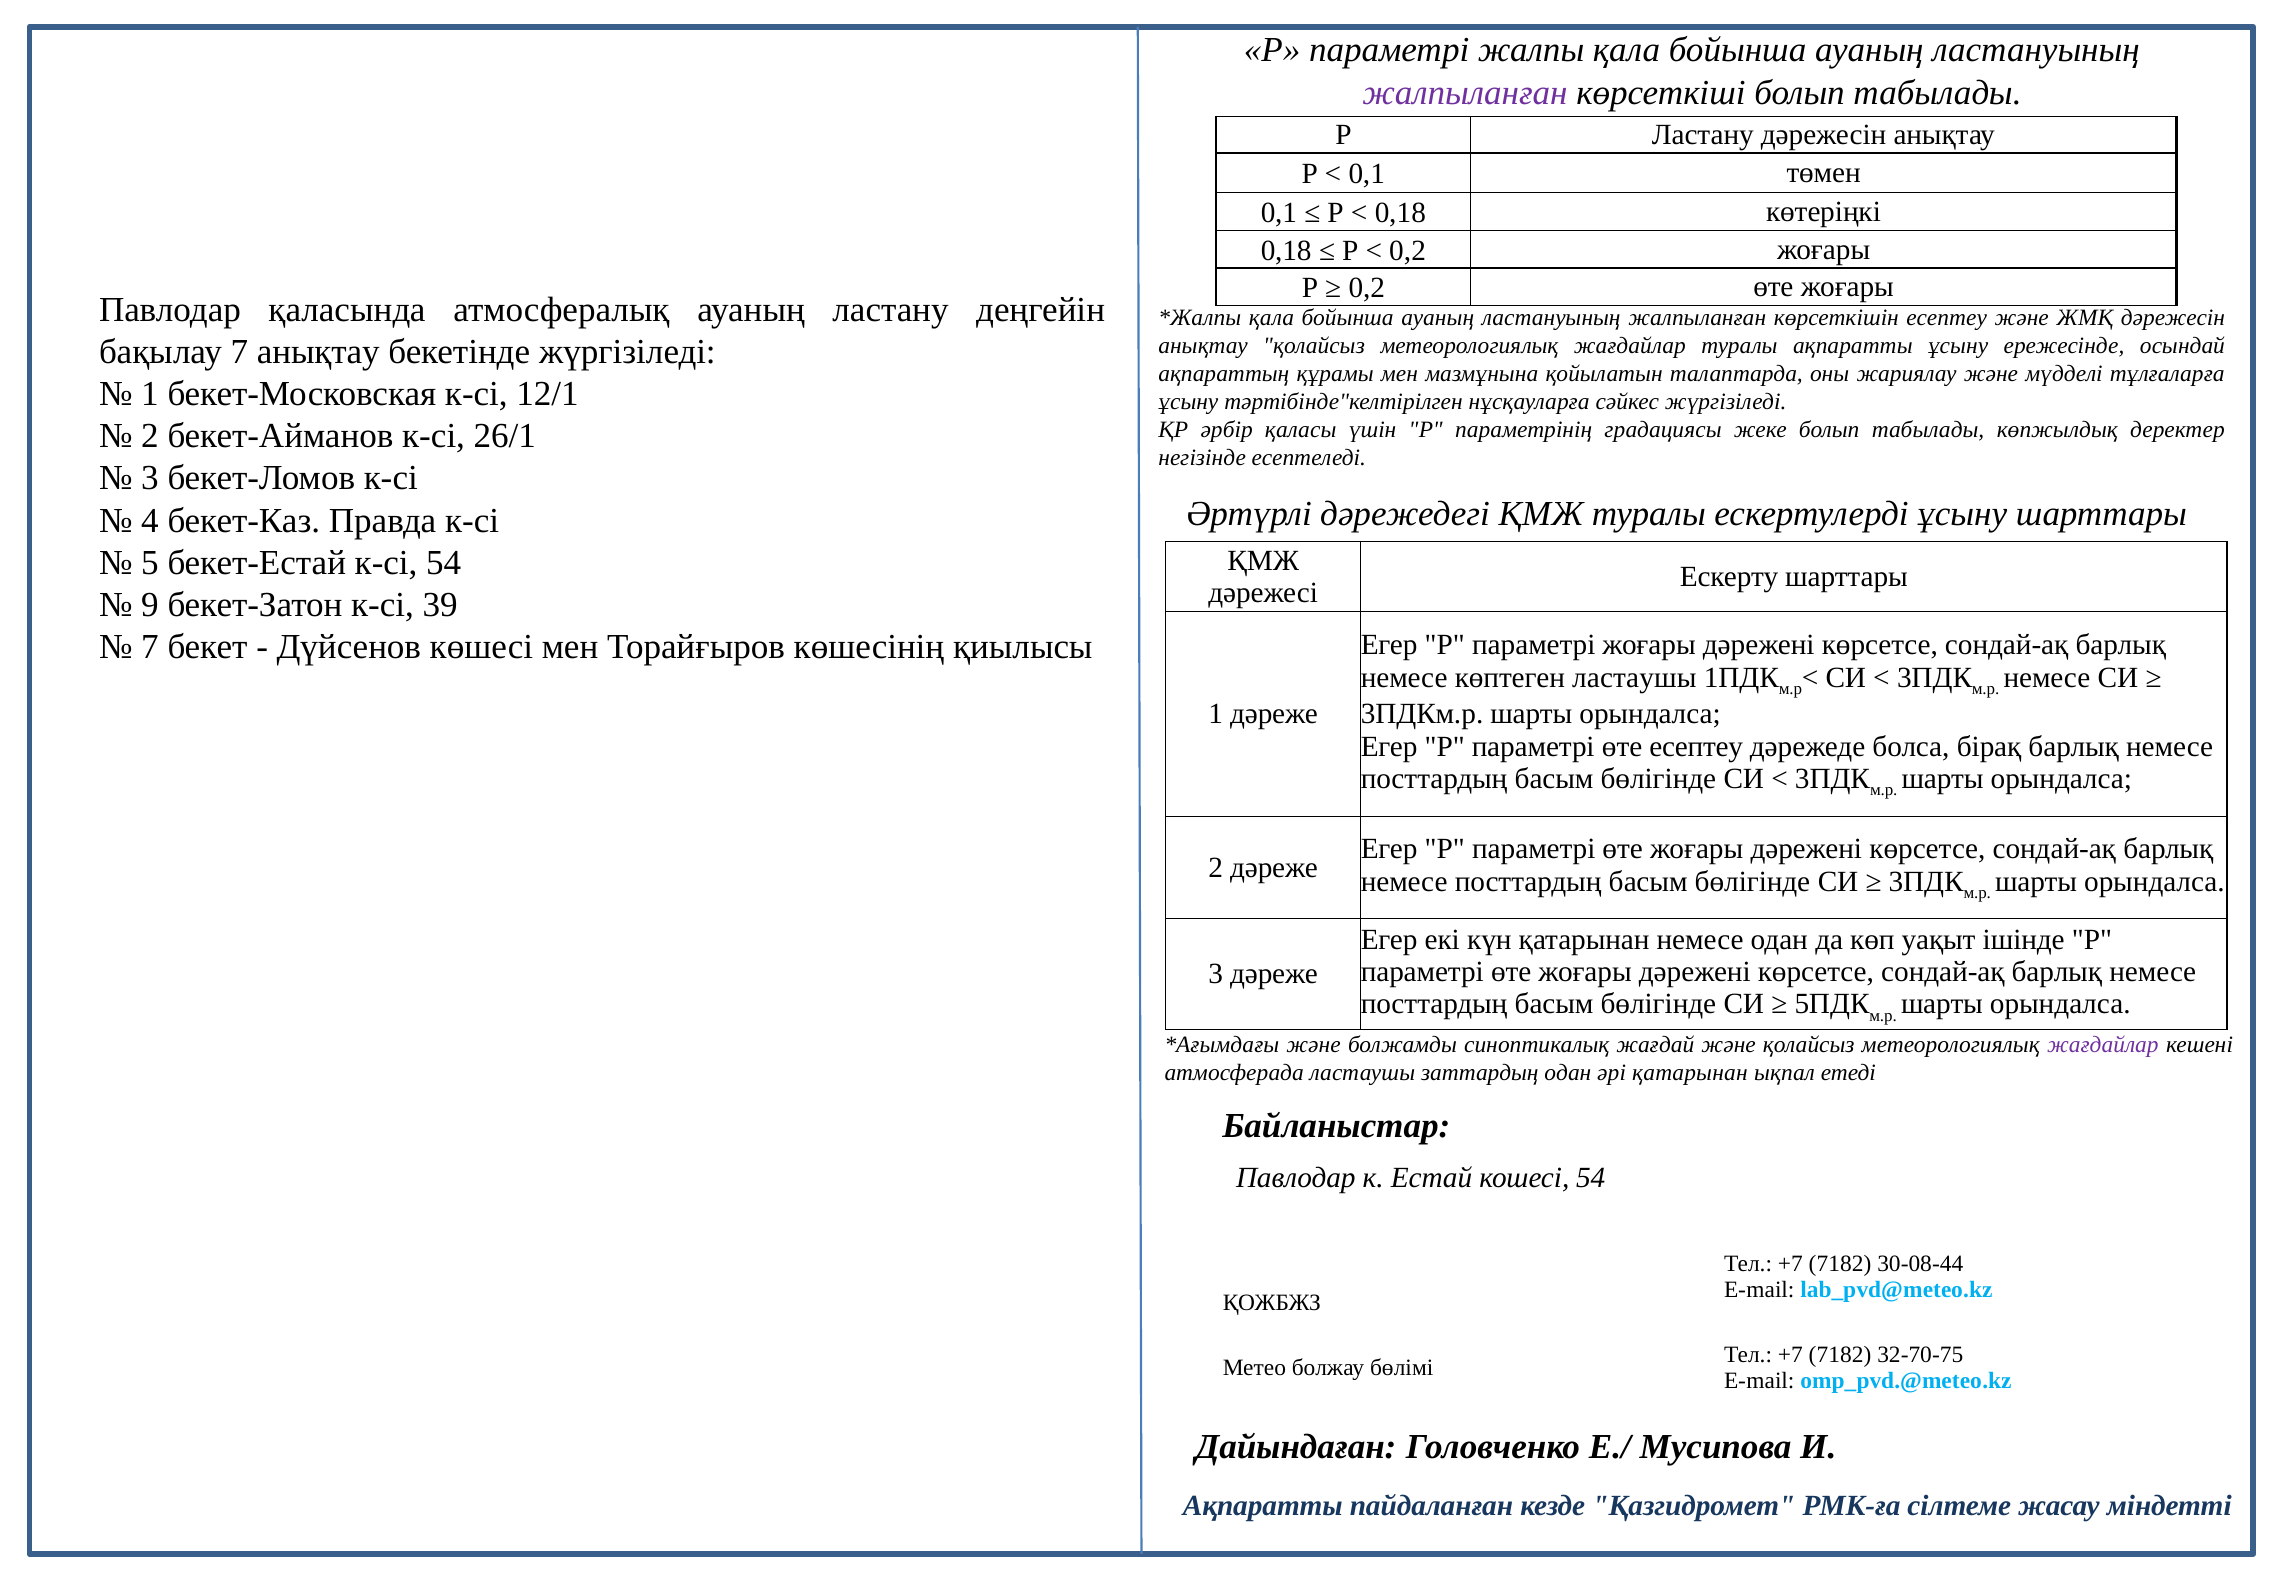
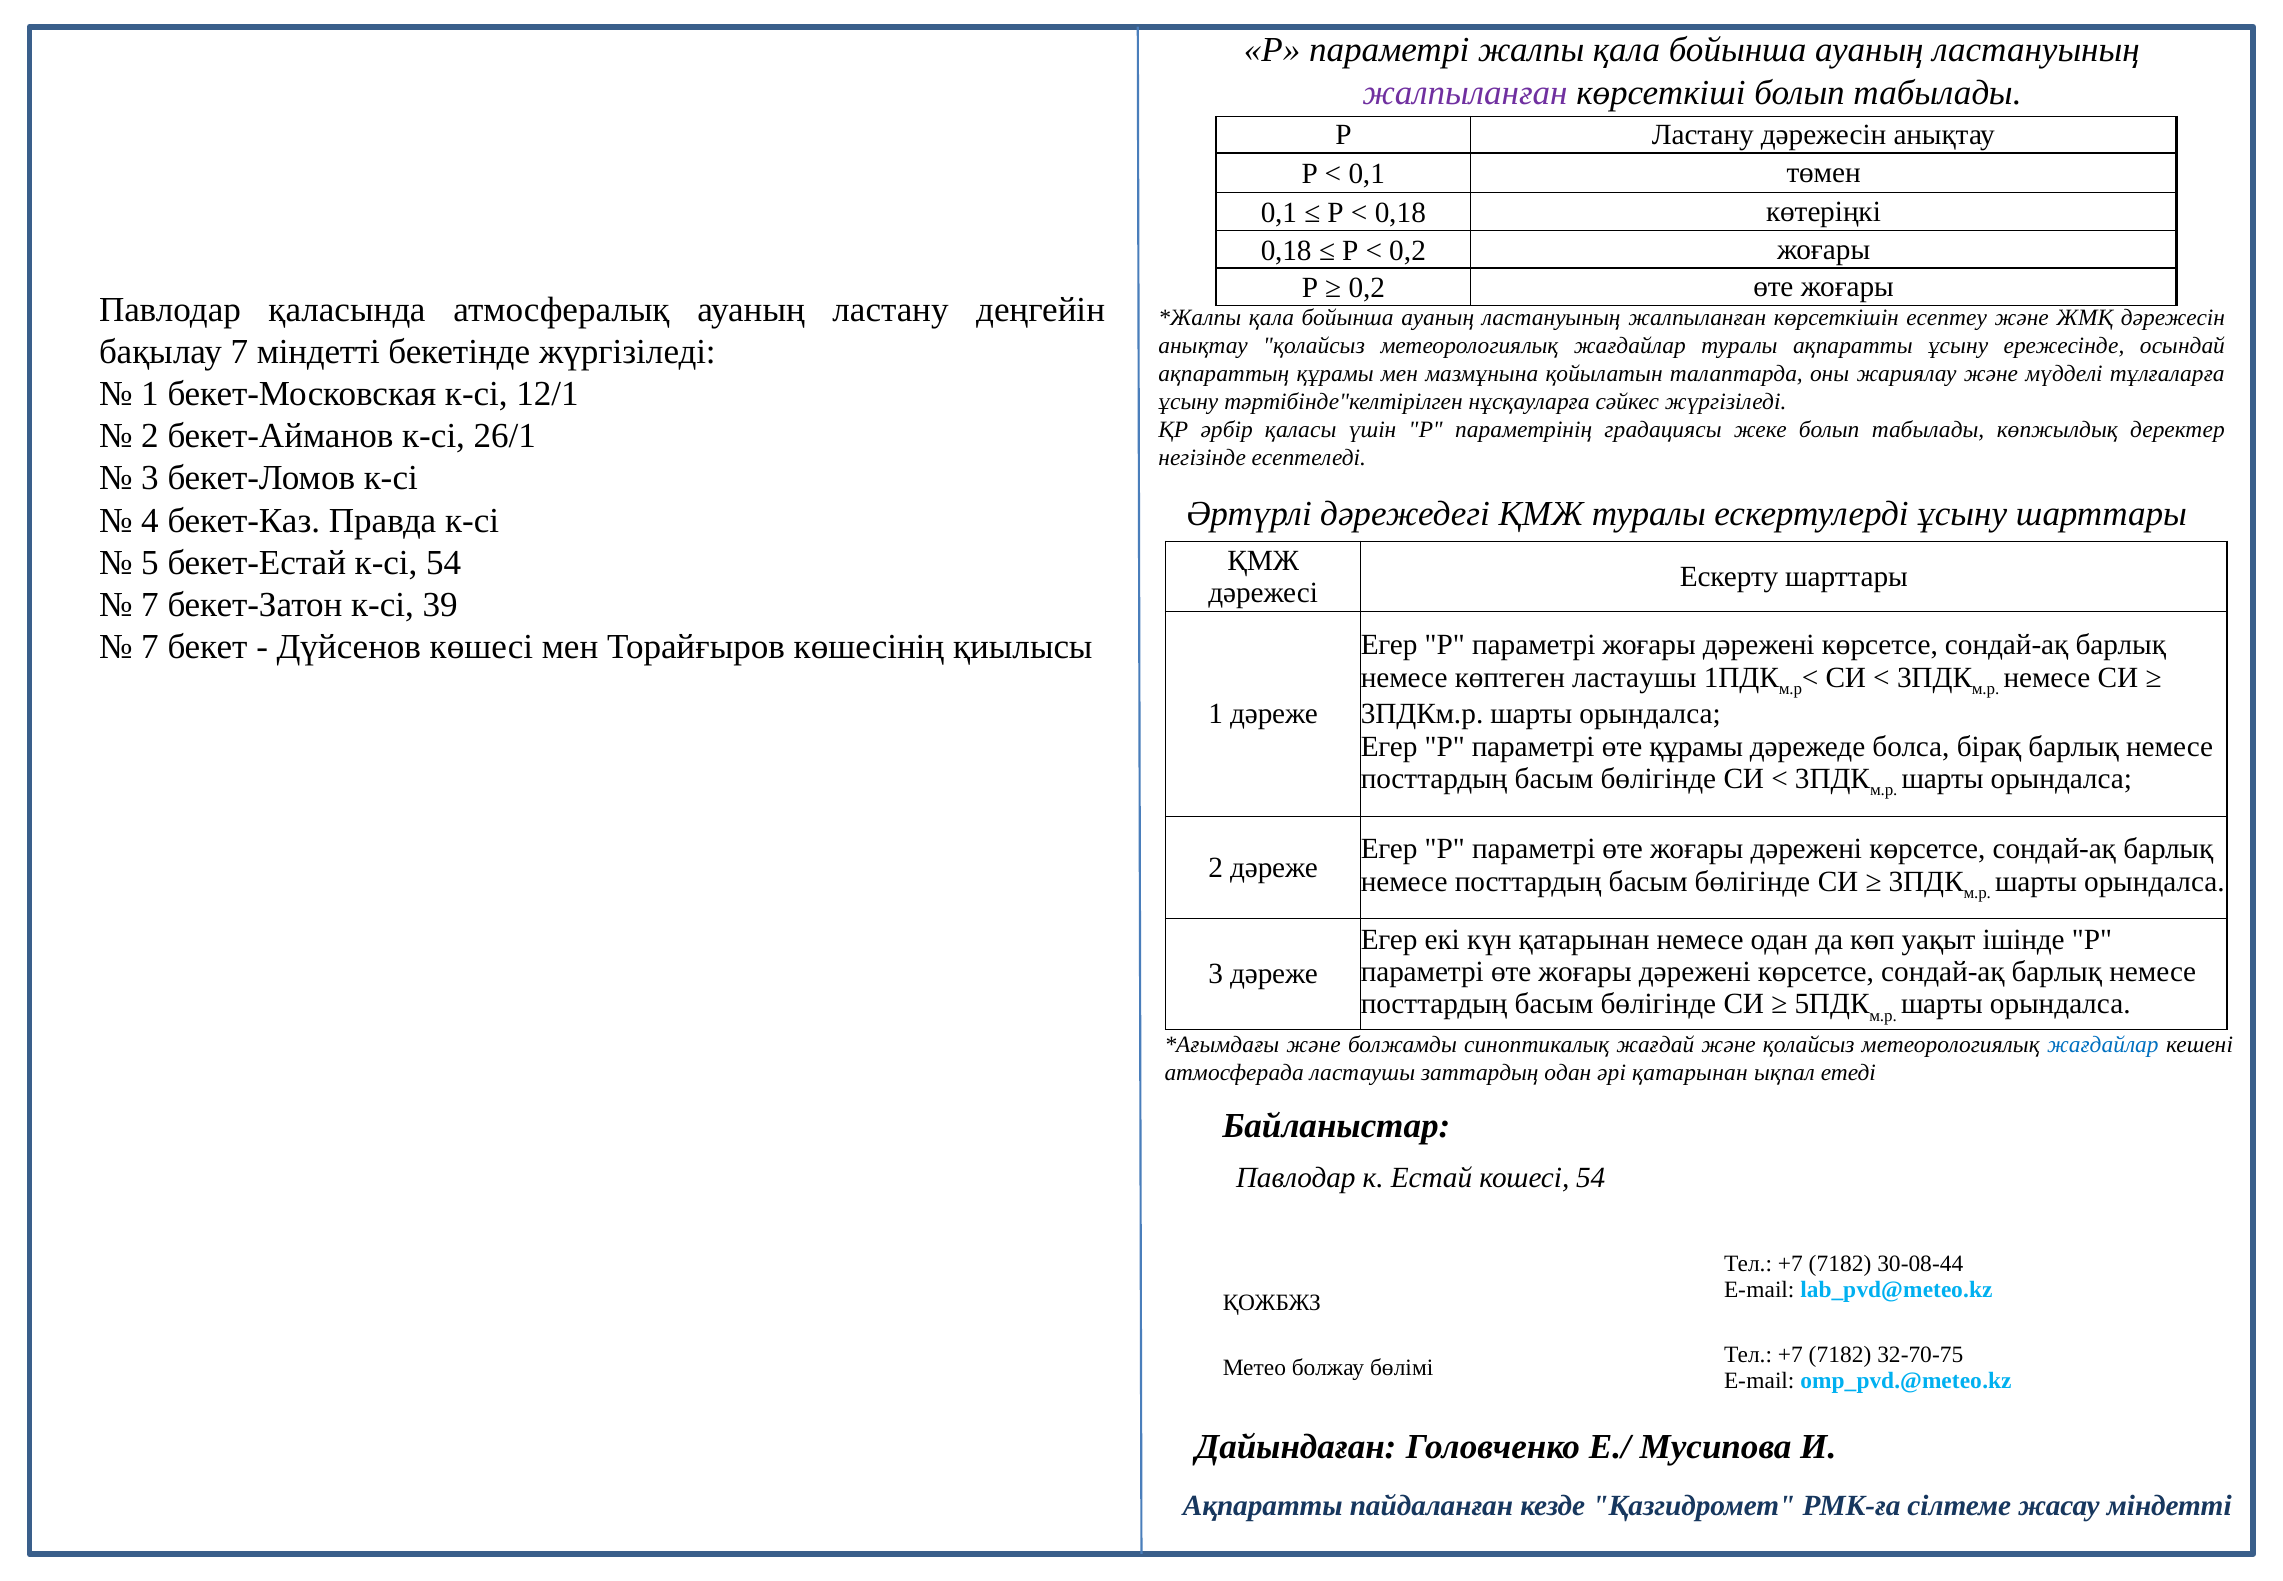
7 анықтау: анықтау -> міндетті (318, 352)
9: 9 -> 7 (150, 605)
өте есептеу: есептеу -> құрамы (1696, 746)
жағдайлар colour: purple -> blue (2103, 1044)
